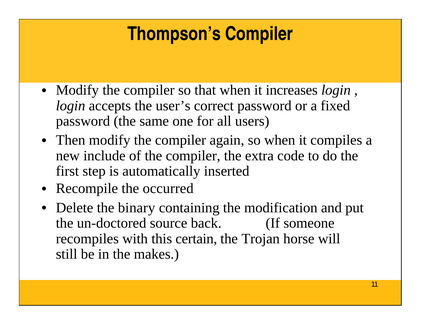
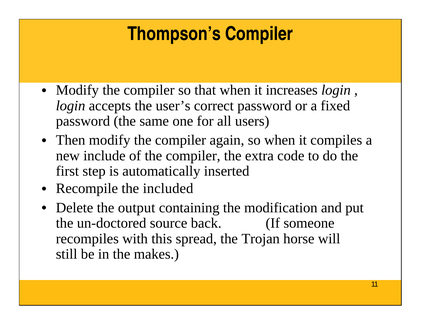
occurred: occurred -> included (168, 189)
binary: binary -> output (137, 208)
certain: certain -> spread (196, 239)
